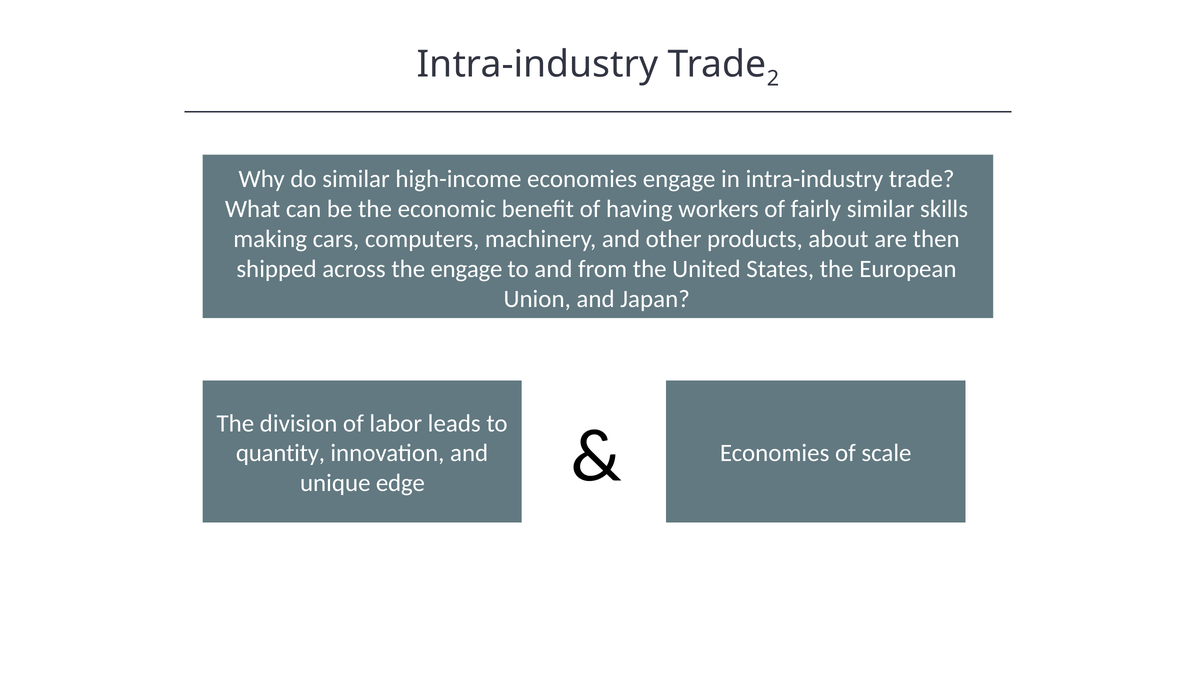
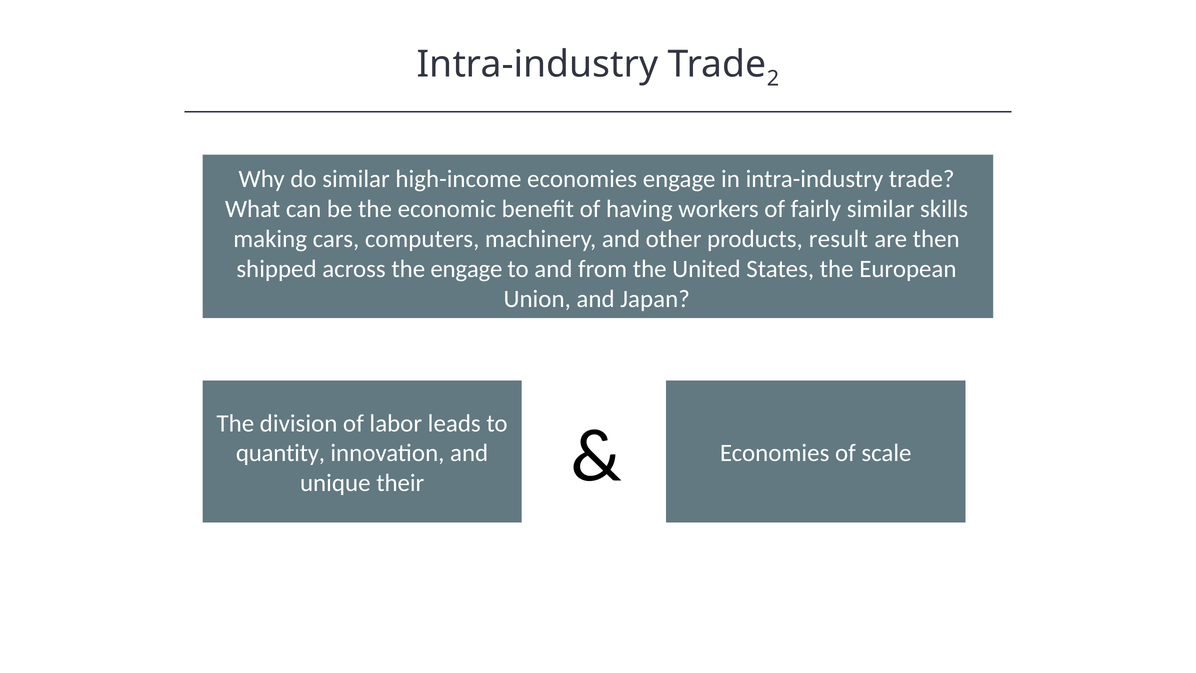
about: about -> result (838, 239)
edge: edge -> their (400, 483)
